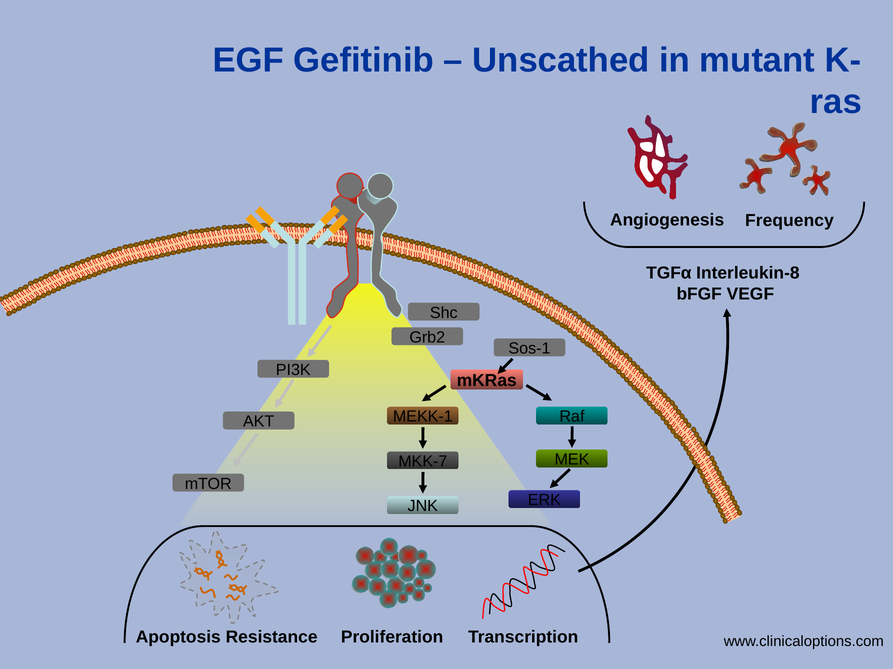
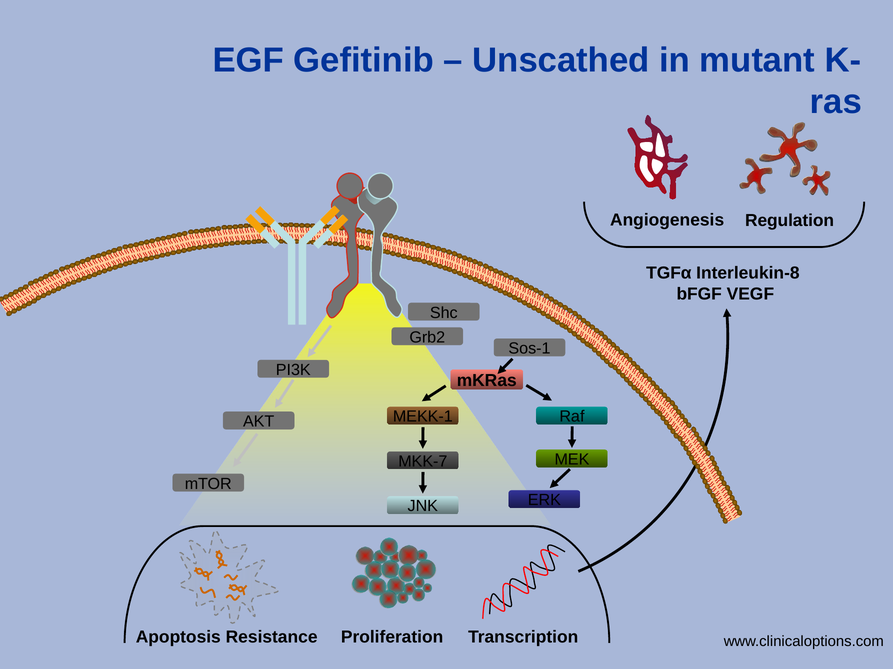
Frequency: Frequency -> Regulation (790, 221)
